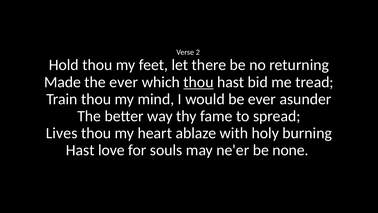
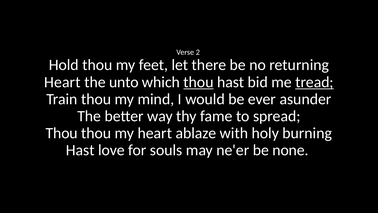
Made: Made -> Heart (62, 82)
the ever: ever -> unto (124, 82)
tread underline: none -> present (315, 82)
Lives: Lives -> Thou (62, 133)
